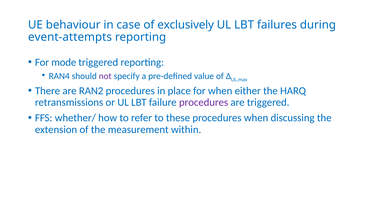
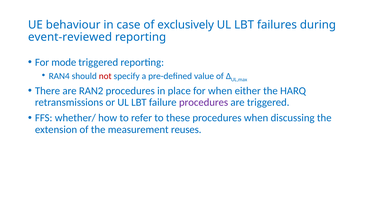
event-attempts: event-attempts -> event-reviewed (70, 37)
not colour: purple -> red (105, 76)
within: within -> reuses (186, 129)
